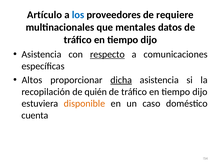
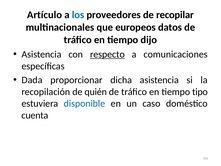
requiere: requiere -> recopilar (175, 15)
mentales: mentales -> europeos (136, 27)
Altos: Altos -> Dada (32, 80)
dicha underline: present -> none (121, 80)
dijo: dijo -> tipo (200, 92)
disponible colour: orange -> blue (84, 103)
